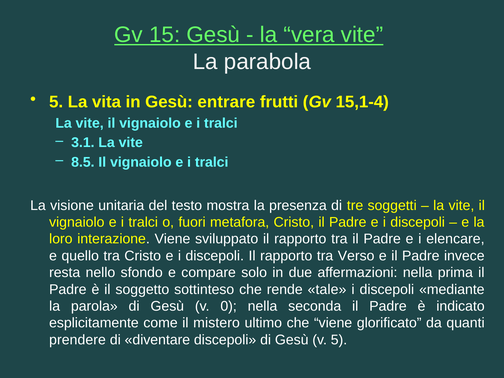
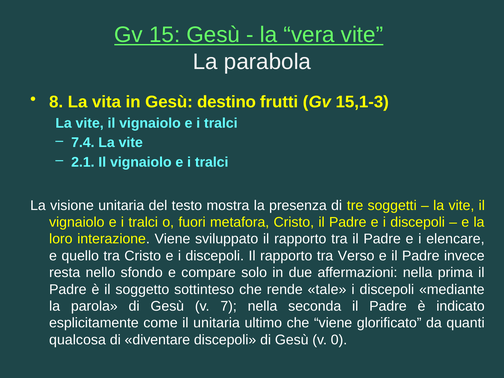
5: 5 -> 8 (56, 102)
entrare: entrare -> destino (226, 102)
15,1-4: 15,1-4 -> 15,1-3 (362, 102)
3.1: 3.1 -> 7.4 (83, 143)
8.5: 8.5 -> 2.1 (83, 162)
0: 0 -> 7 (229, 306)
il mistero: mistero -> unitaria (217, 323)
prendere: prendere -> qualcosa (78, 340)
v 5: 5 -> 0 (339, 340)
